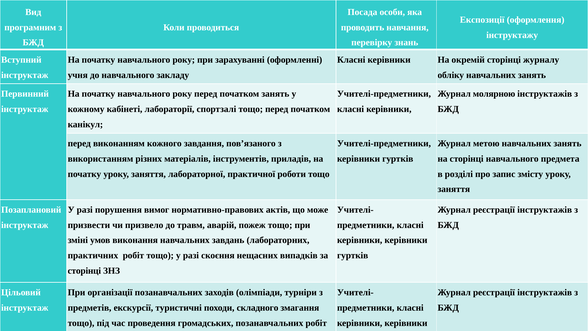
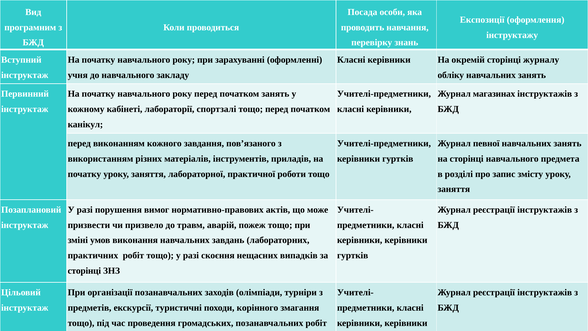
молярною: молярною -> магазинах (494, 94)
метою: метою -> певної (486, 143)
складного: складного -> корінного (257, 308)
